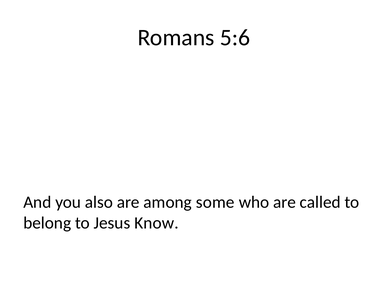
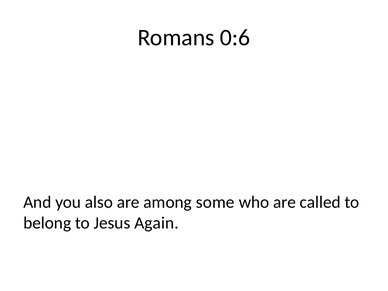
5:6: 5:6 -> 0:6 (235, 38)
Know: Know -> Again (157, 223)
